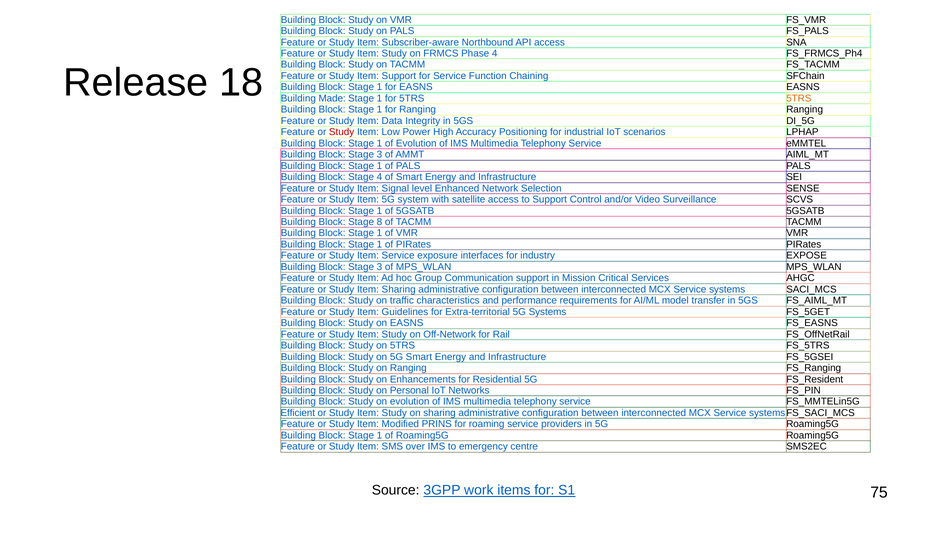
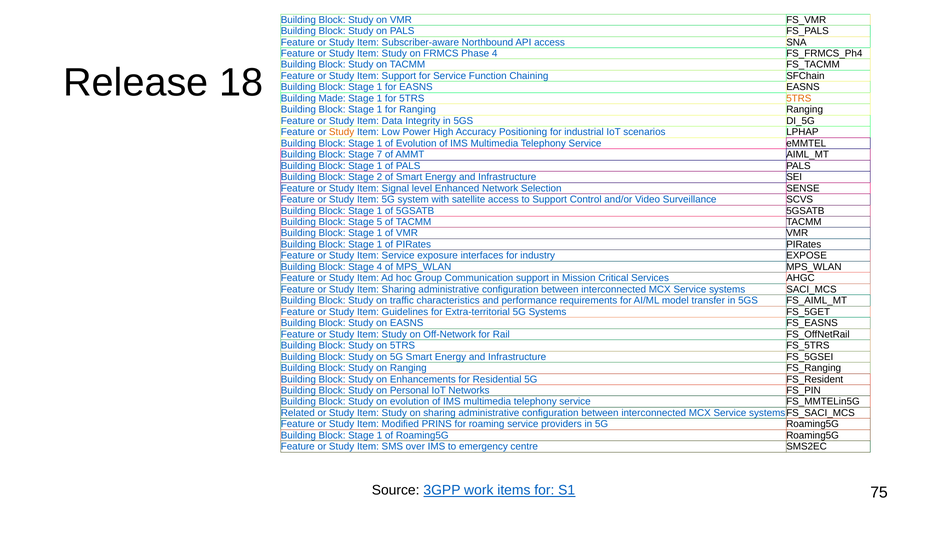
Study colour: red -> orange (342, 132)
3: 3 -> 7 (379, 155)
Stage 4: 4 -> 2 (379, 177)
8: 8 -> 5 (379, 222)
3: 3 -> 4 (379, 267)
Efficient: Efficient -> Related (298, 413)
